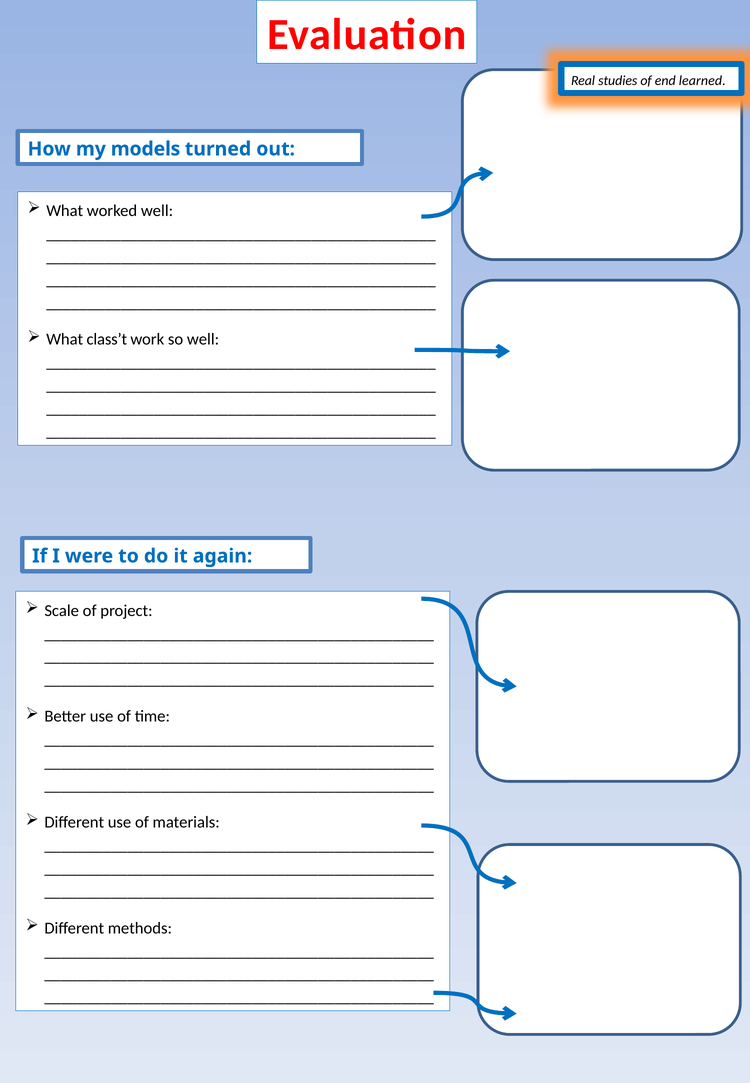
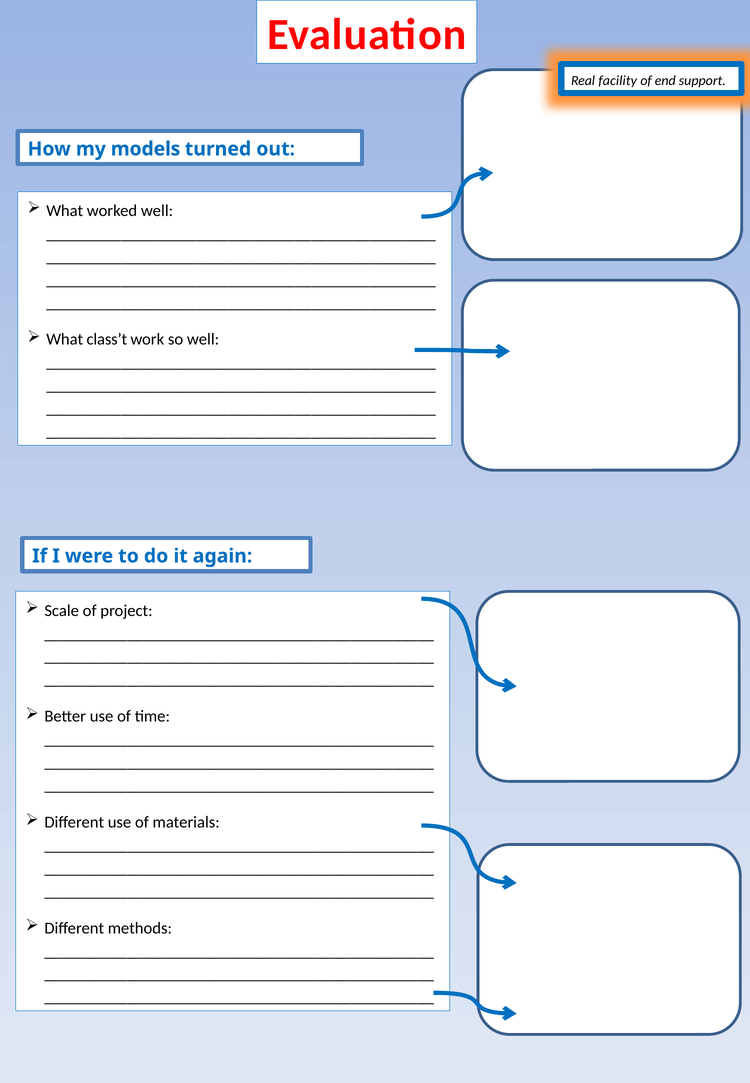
studies: studies -> facility (618, 81)
learned: learned -> support (702, 81)
